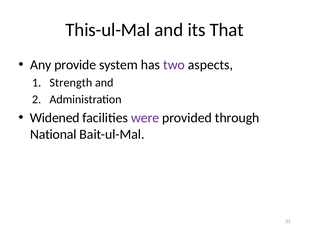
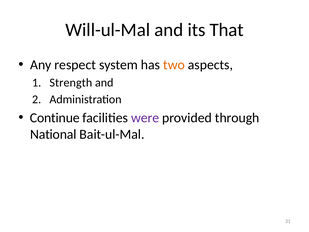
This-ul-Mal: This-ul-Mal -> Will-ul-Mal (108, 30)
provide: provide -> respect (75, 65)
two colour: purple -> orange (174, 65)
Widened: Widened -> Continue (55, 118)
